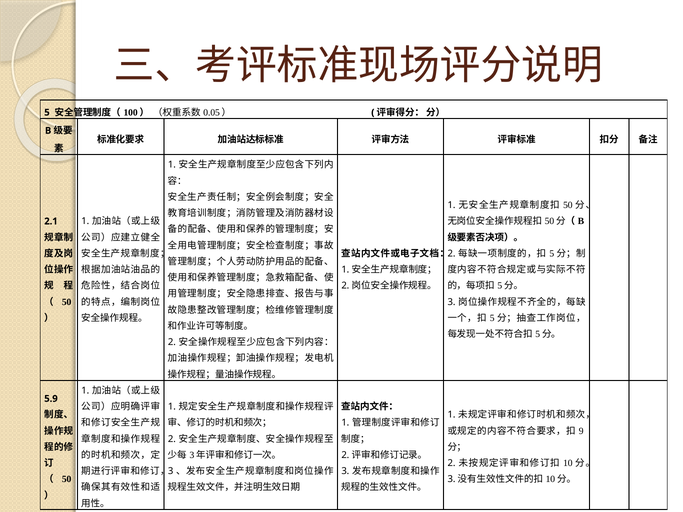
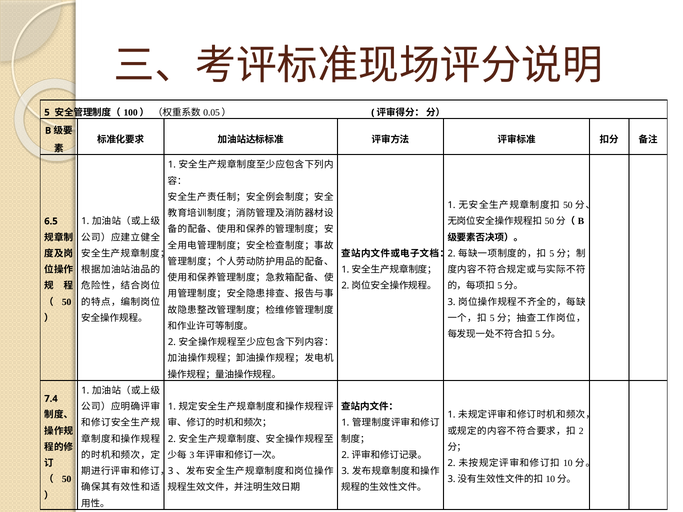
2.1: 2.1 -> 6.5 (51, 221)
5.9: 5.9 -> 7.4 (51, 399)
9: 9 -> 2 (581, 431)
